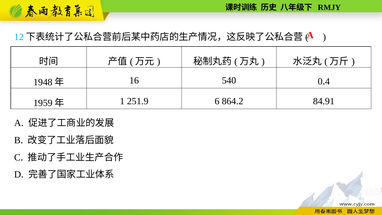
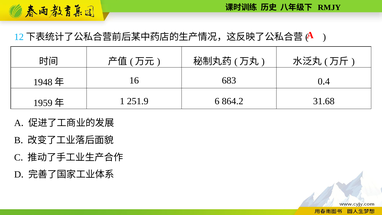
540: 540 -> 683 (229, 80)
84.91: 84.91 -> 31.68 (324, 101)
